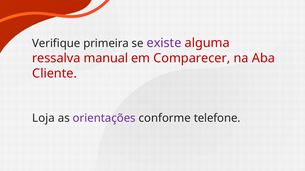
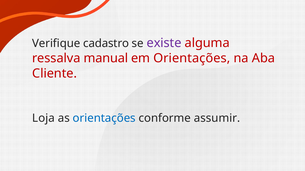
primeira: primeira -> cadastro (106, 44)
em Comparecer: Comparecer -> Orientações (192, 58)
orientações colour: purple -> blue (104, 119)
telefone: telefone -> assumir (217, 119)
